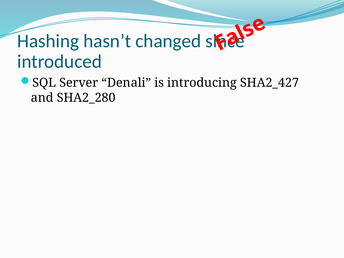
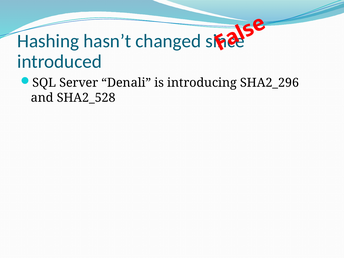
SHA2_427: SHA2_427 -> SHA2_296 (270, 83)
SHA2_280: SHA2_280 -> SHA2_528 (86, 98)
